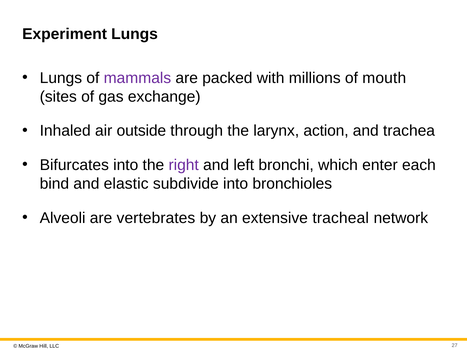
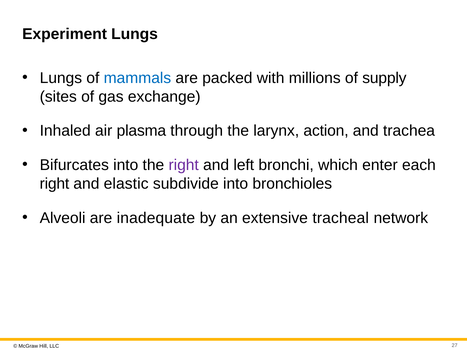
mammals colour: purple -> blue (137, 78)
mouth: mouth -> supply (384, 78)
outside: outside -> plasma (141, 131)
bind: bind -> right (54, 184)
vertebrates: vertebrates -> inadequate (156, 218)
